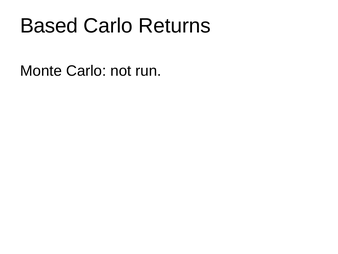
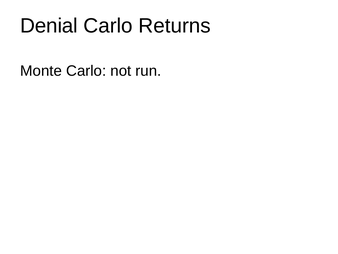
Based: Based -> Denial (49, 26)
